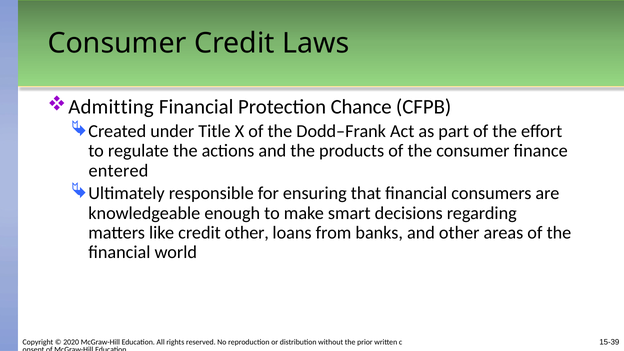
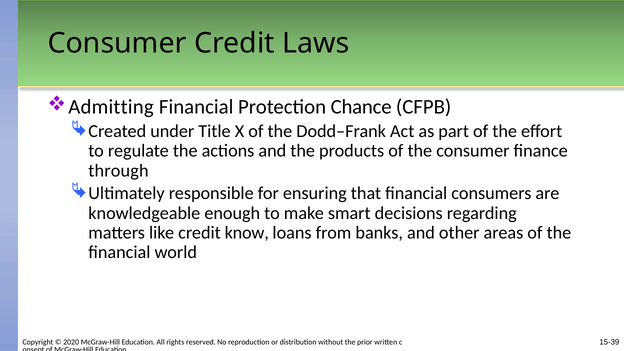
entered: entered -> through (118, 171)
credit other: other -> know (247, 233)
